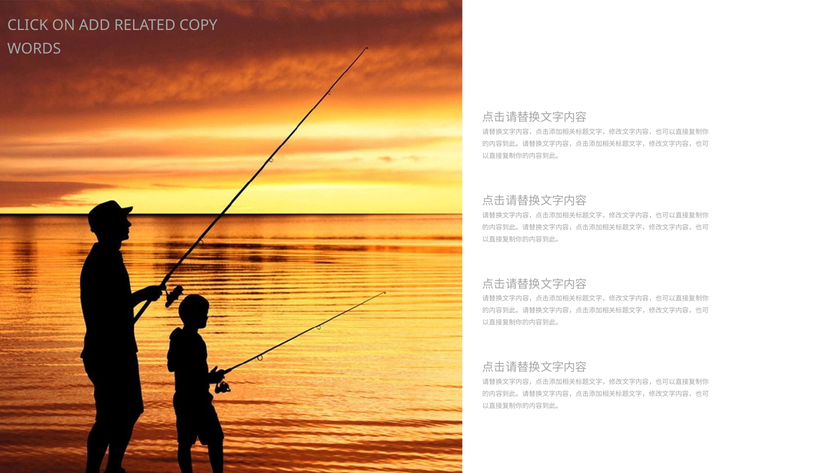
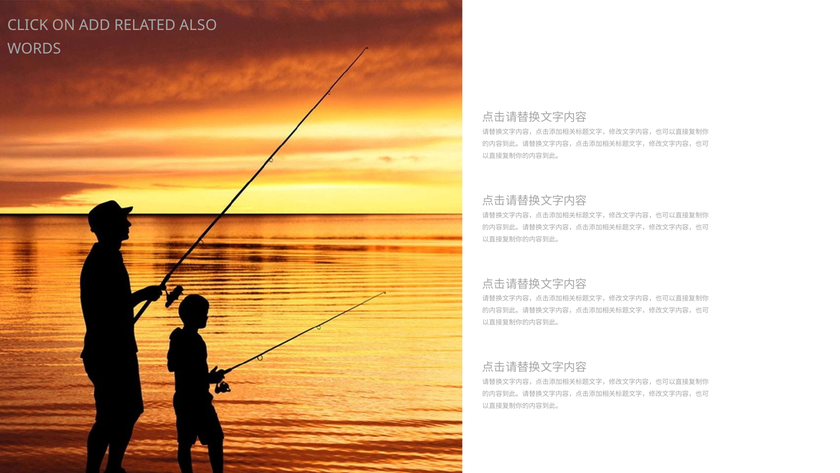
COPY: COPY -> ALSO (198, 26)
